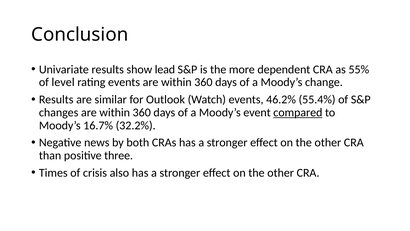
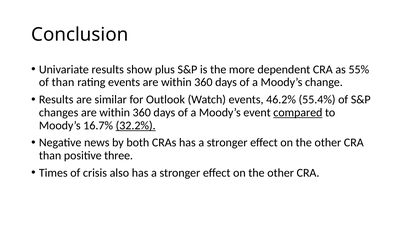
lead: lead -> plus (165, 69)
of level: level -> than (63, 82)
32.2% underline: none -> present (136, 125)
